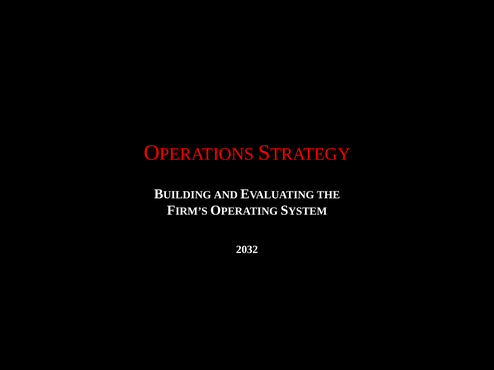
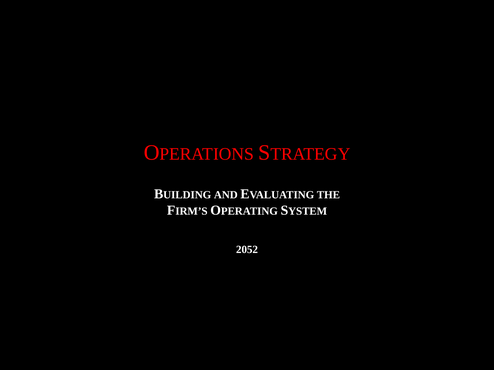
2032: 2032 -> 2052 (247, 250)
